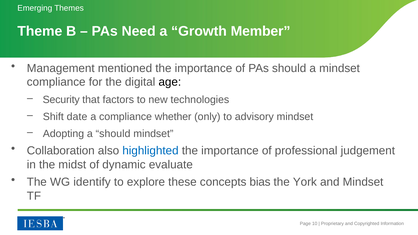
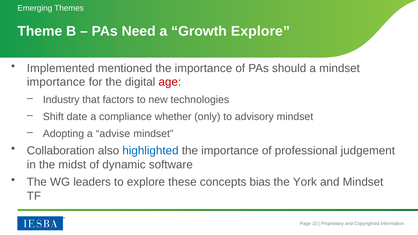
Growth Member: Member -> Explore (260, 31)
Management: Management -> Implemented (61, 68)
compliance: compliance -> importance (56, 82)
age colour: black -> red (170, 82)
Security: Security -> Industry (61, 100)
a should: should -> advise (113, 134)
evaluate: evaluate -> software (171, 165)
identify: identify -> leaders (92, 182)
